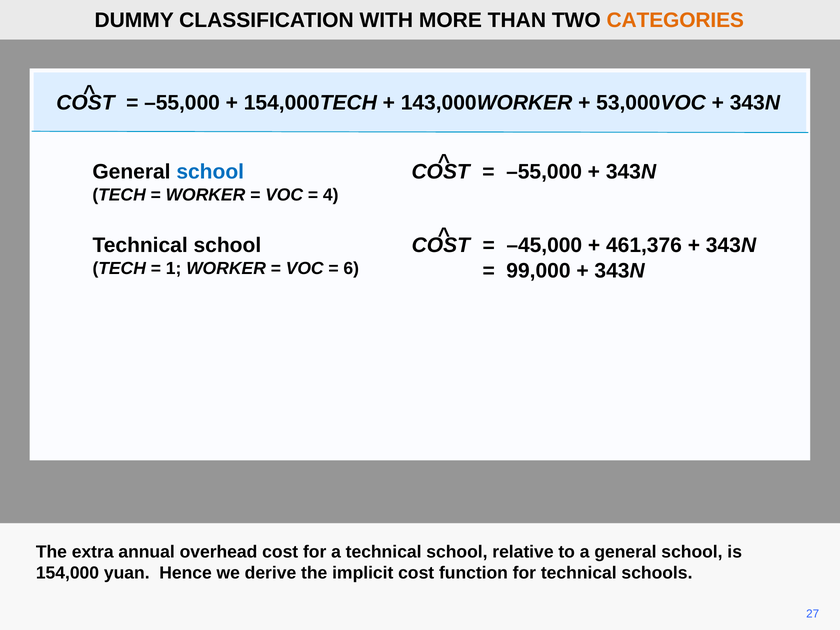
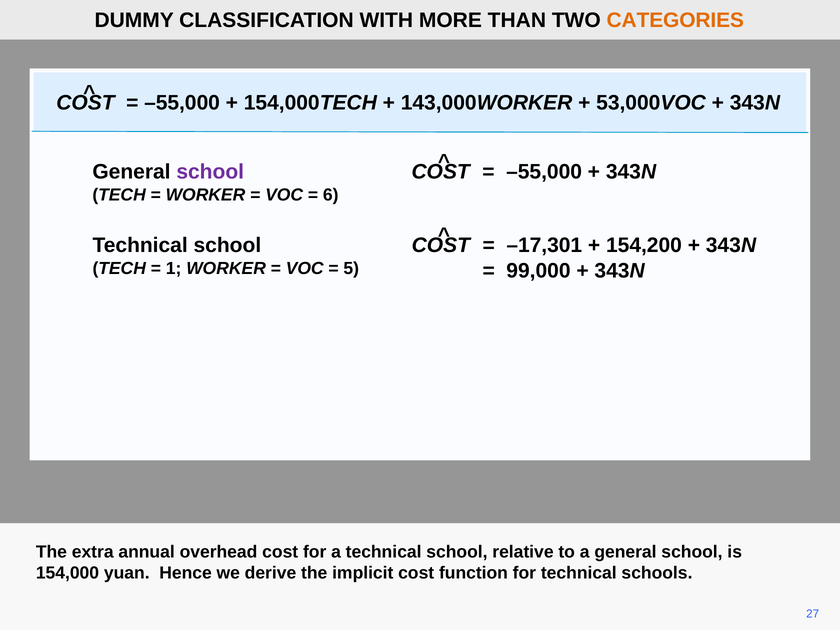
school colour: blue -> purple (210, 172)
4: 4 -> 6 (331, 195)
–45,000: –45,000 -> –17,301 (544, 245)
461,376: 461,376 -> 154,200 (644, 245)
6: 6 -> 5 (351, 268)
